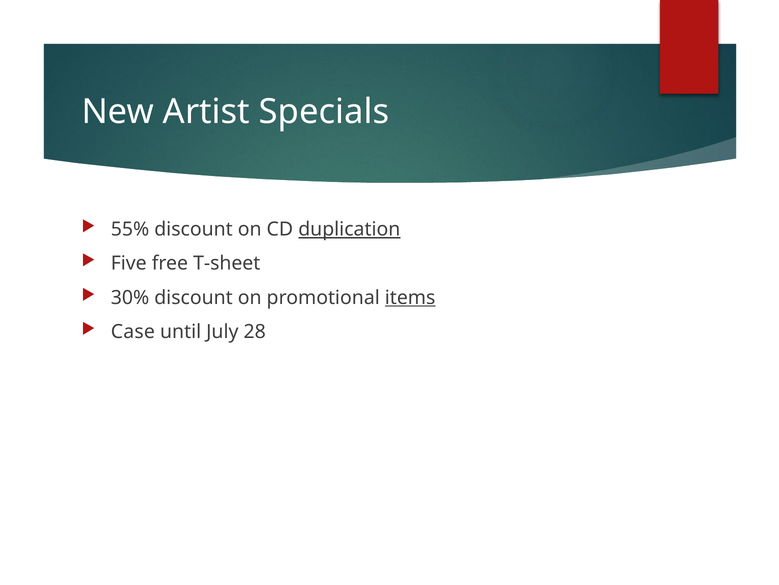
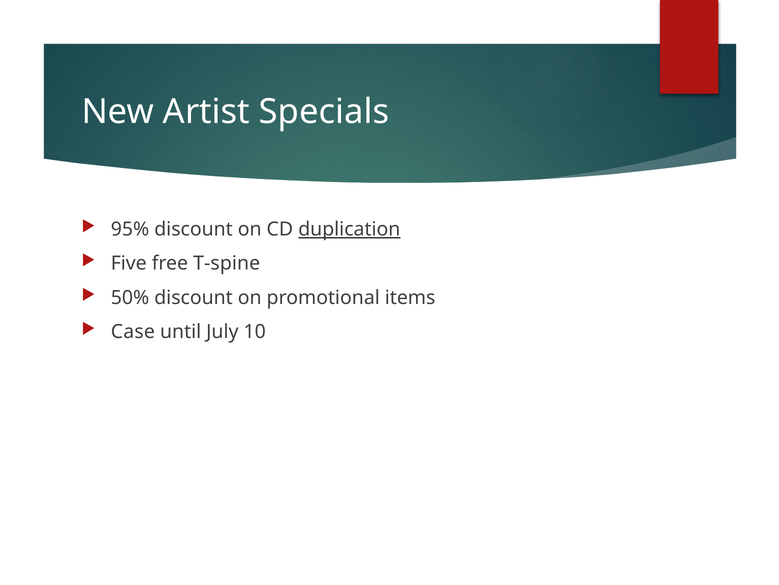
55%: 55% -> 95% (130, 229)
T-sheet: T-sheet -> T-spine (227, 263)
30%: 30% -> 50% (130, 297)
items underline: present -> none (410, 297)
28: 28 -> 10 (255, 332)
